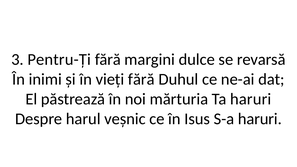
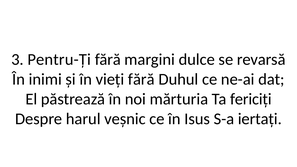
Ta haruri: haruri -> fericiți (251, 99)
S-a haruri: haruri -> iertați (260, 119)
